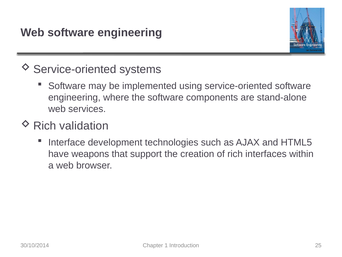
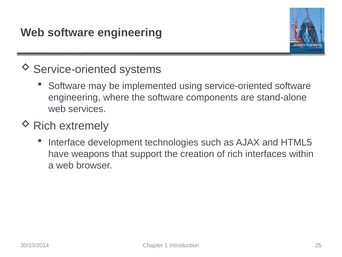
validation: validation -> extremely (84, 126)
